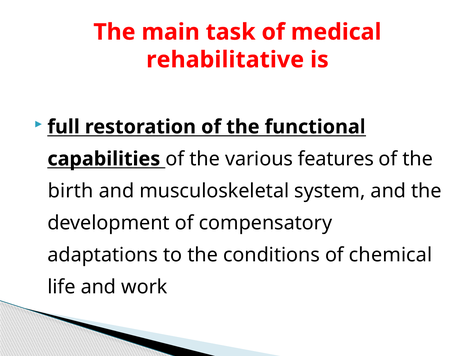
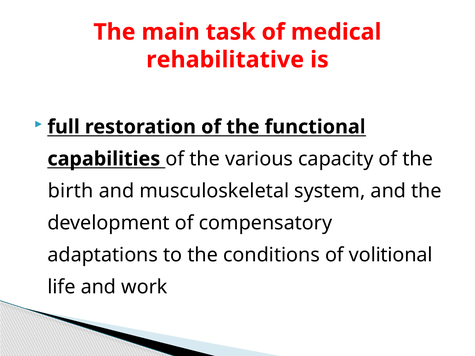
features: features -> capacity (336, 159)
chemical: chemical -> volitional (391, 255)
